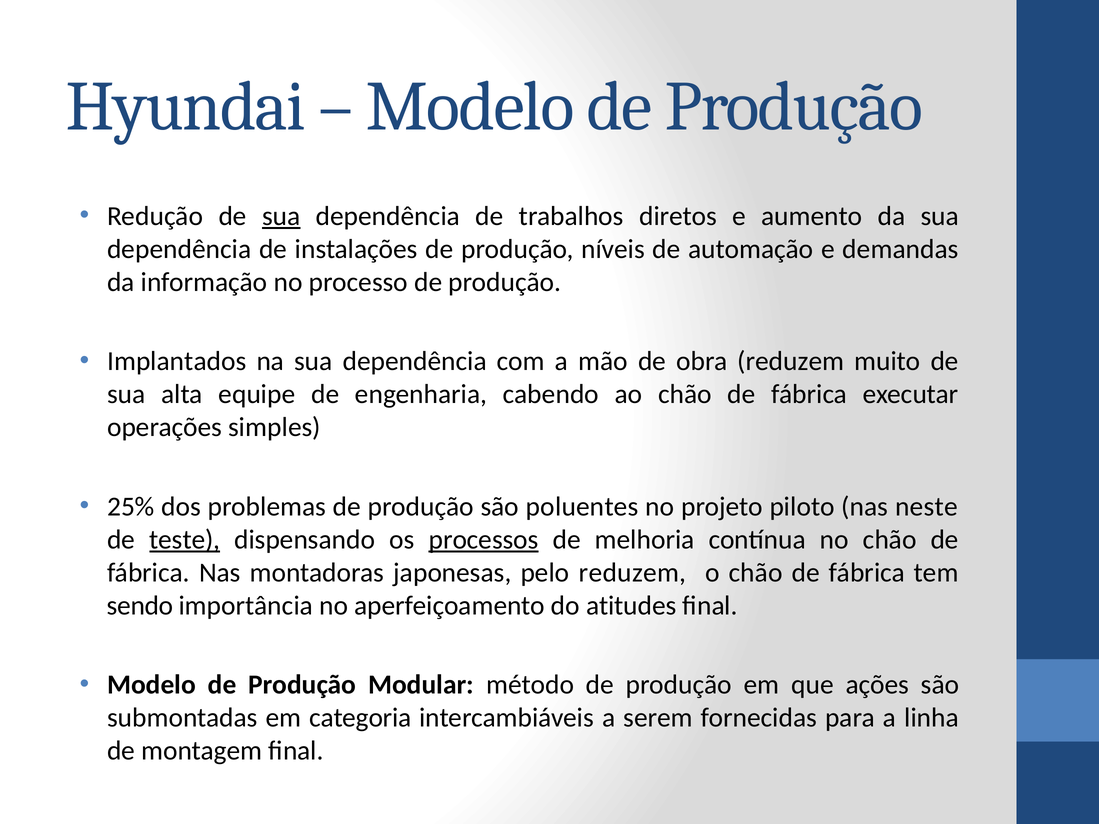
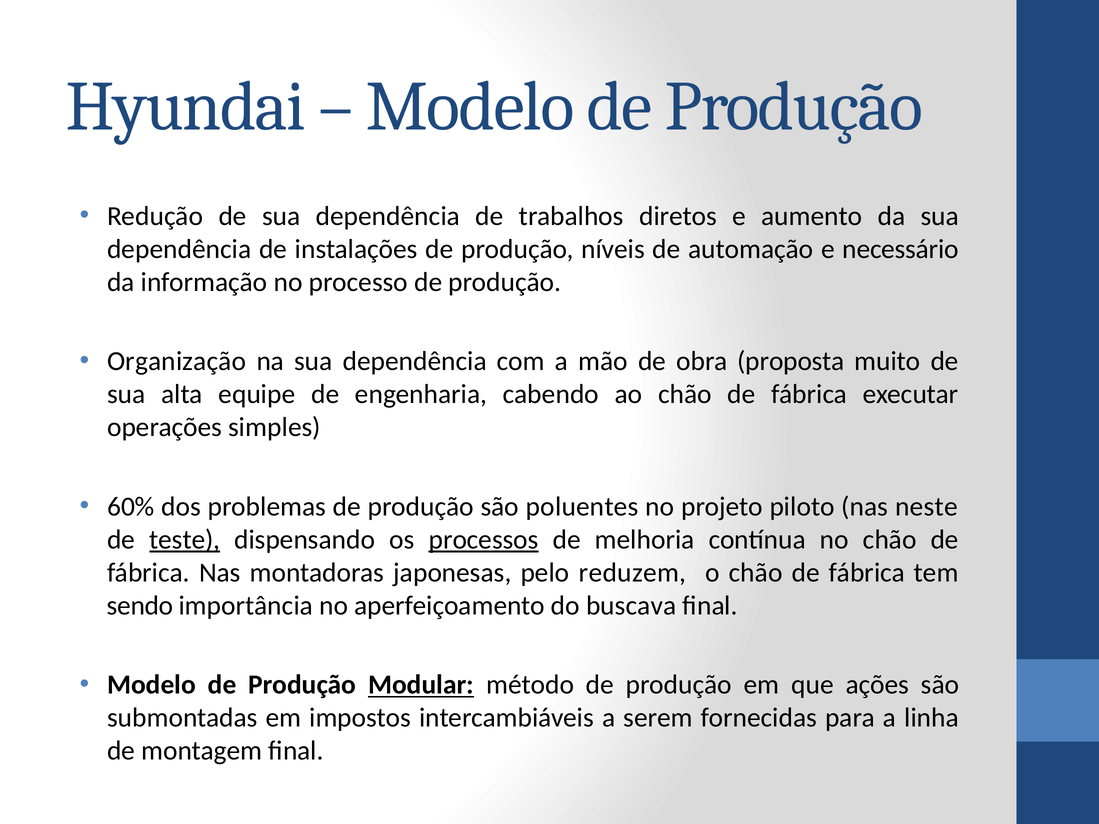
sua underline: present -> none (281, 216)
demandas: demandas -> necessário (901, 249)
Implantados: Implantados -> Organização (177, 362)
obra reduzem: reduzem -> proposta (791, 362)
25%: 25% -> 60% (131, 507)
atitudes: atitudes -> buscava (631, 606)
Modular underline: none -> present (421, 685)
categoria: categoria -> impostos (360, 718)
